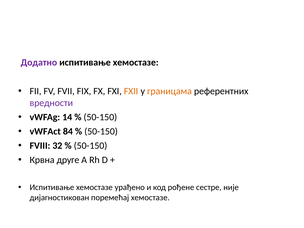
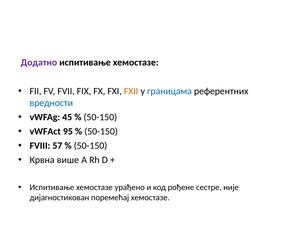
границама colour: orange -> blue (170, 91)
вредности colour: purple -> blue (51, 103)
14: 14 -> 45 (67, 117)
84: 84 -> 95 (68, 131)
32: 32 -> 57 (57, 146)
друге: друге -> више (68, 160)
